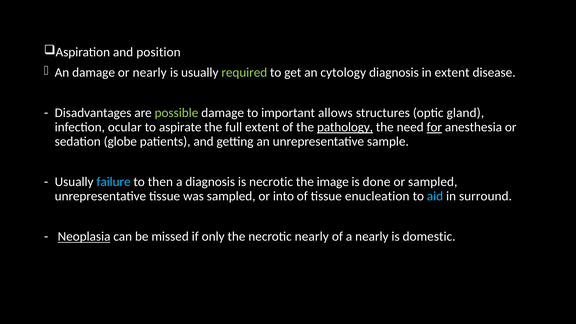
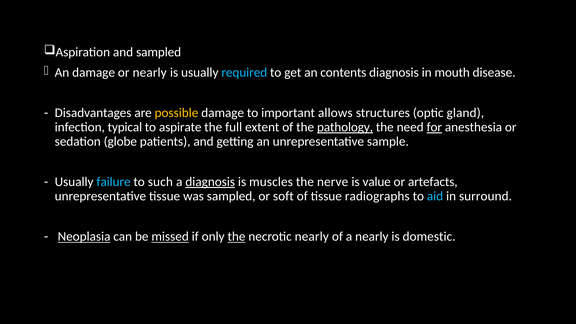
and position: position -> sampled (159, 52)
required colour: light green -> light blue (244, 72)
cytology: cytology -> contents (343, 72)
in extent: extent -> mouth (452, 72)
possible colour: light green -> yellow (176, 113)
ocular: ocular -> typical (125, 127)
then: then -> such (160, 182)
diagnosis underline: none -> present (210, 182)
is necrotic: necrotic -> muscles (271, 182)
image: image -> nerve (333, 182)
done: done -> value (377, 182)
or sampled: sampled -> artefacts (433, 182)
into: into -> soft (283, 196)
enucleation: enucleation -> radiographs (377, 196)
missed underline: none -> present (170, 237)
the underline: none -> present (236, 237)
